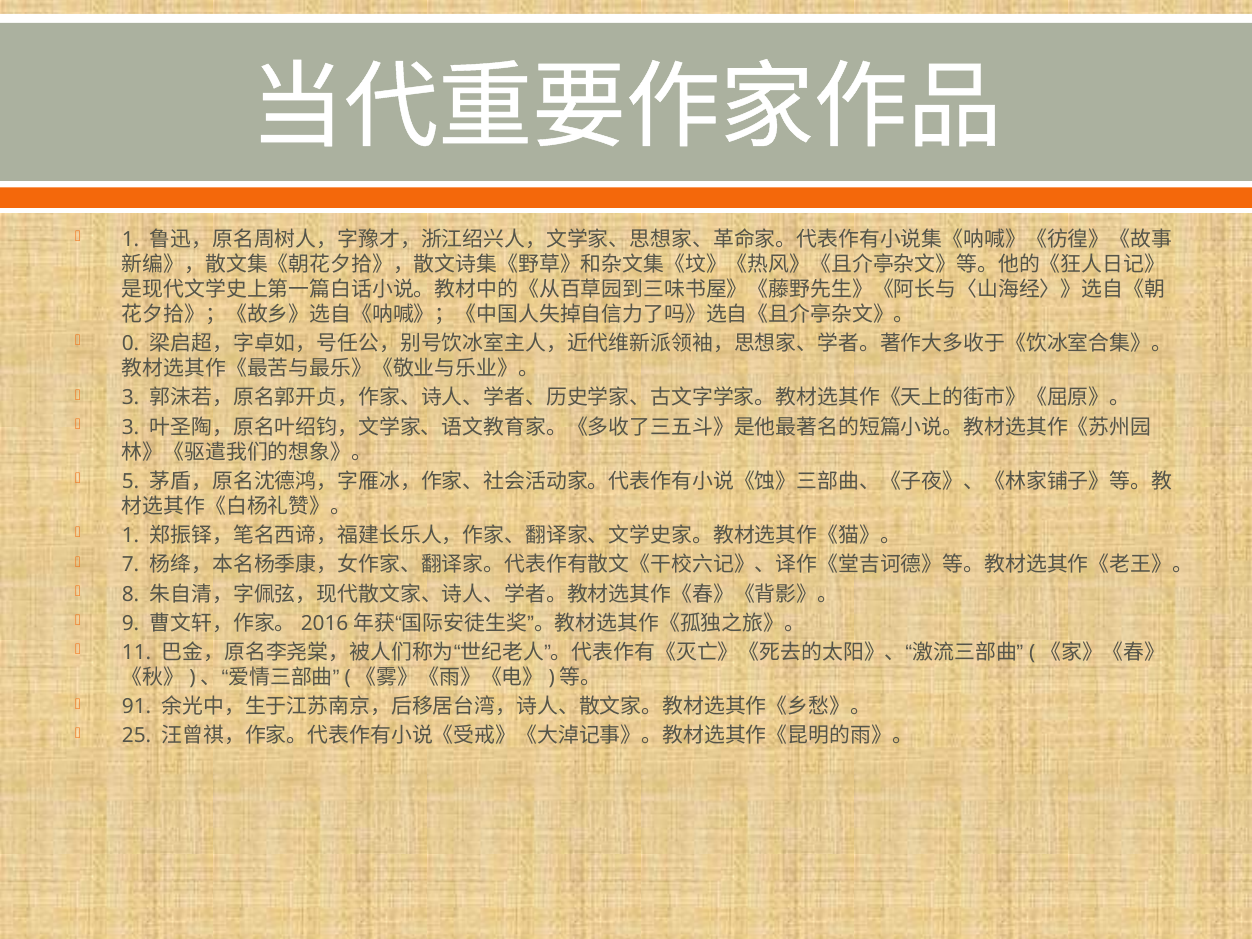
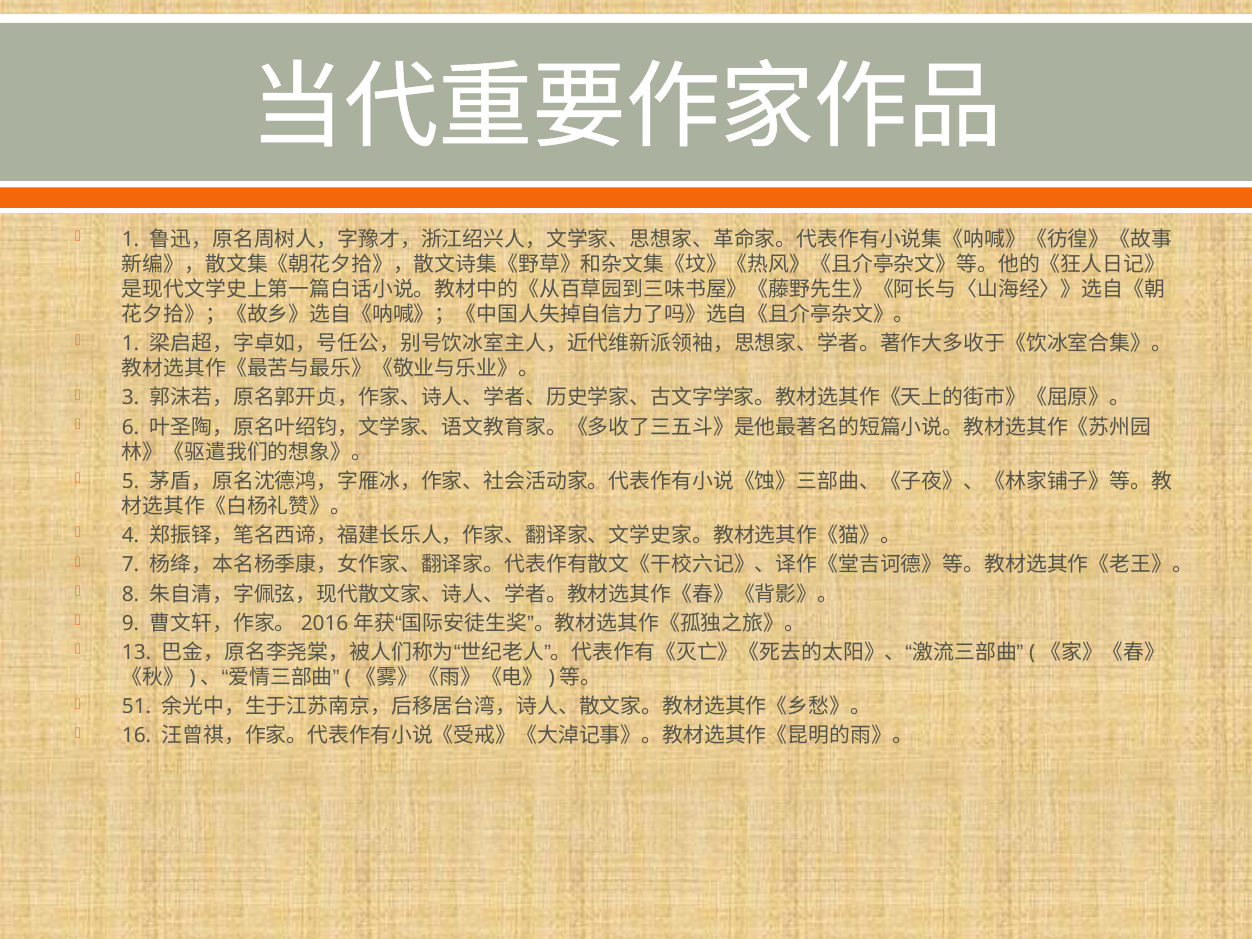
0: 0 -> 1 (131, 344)
3: 3 -> 6 (131, 427)
1: 1 -> 4 (131, 536)
11: 11 -> 13 (137, 653)
91: 91 -> 51 (137, 707)
25: 25 -> 16 (137, 736)
